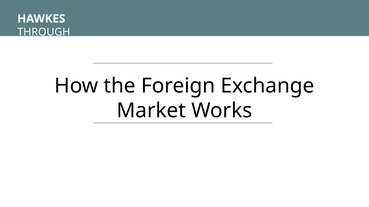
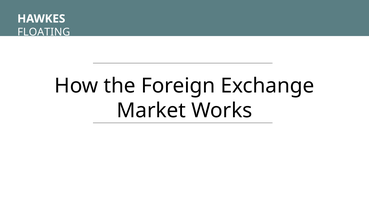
THROUGH: THROUGH -> FLOATING (44, 32)
